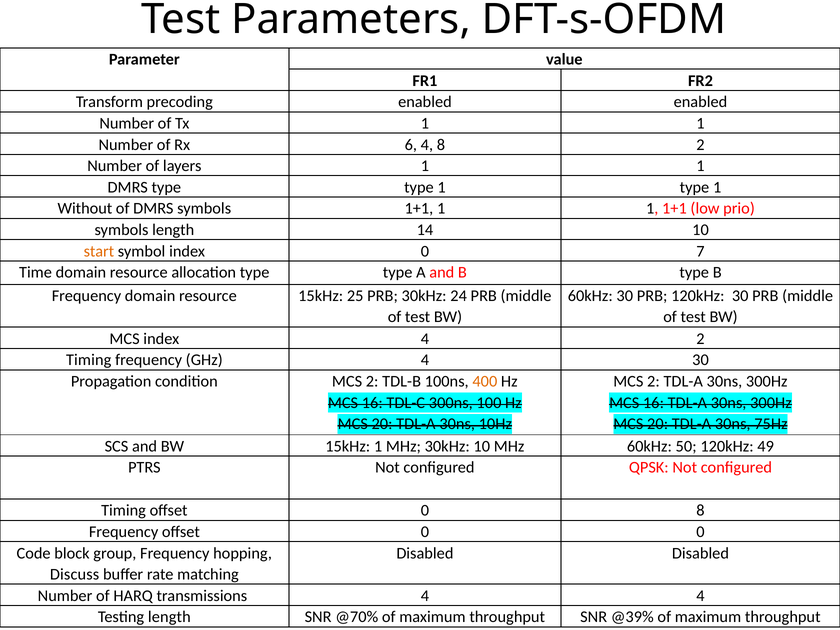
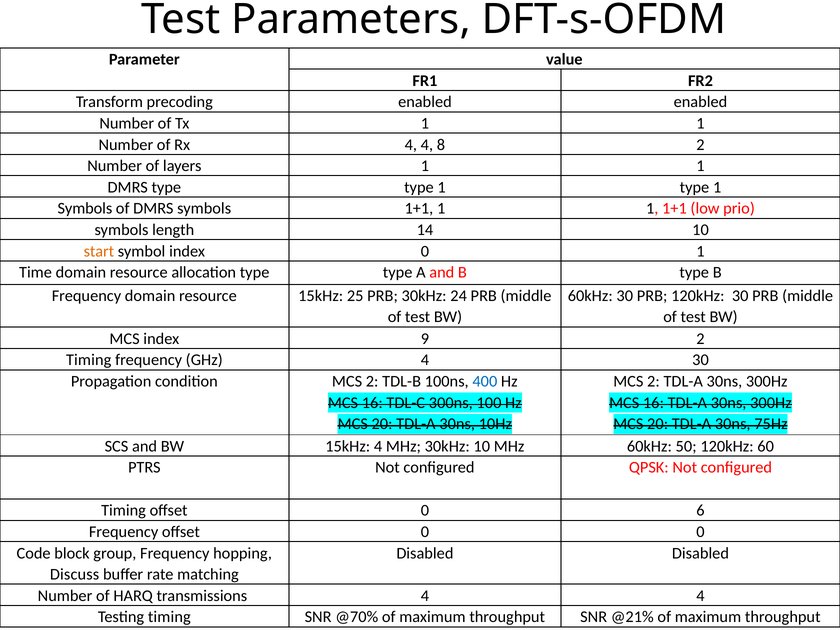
Rx 6: 6 -> 4 (411, 145)
Without: Without -> Symbols (85, 209)
0 7: 7 -> 1 (701, 251)
index 4: 4 -> 9 (425, 339)
400 colour: orange -> blue (485, 381)
15kHz 1: 1 -> 4 (378, 446)
49: 49 -> 60 (766, 446)
0 8: 8 -> 6 (701, 511)
Testing length: length -> timing (169, 617)
@39%: @39% -> @21% (632, 617)
